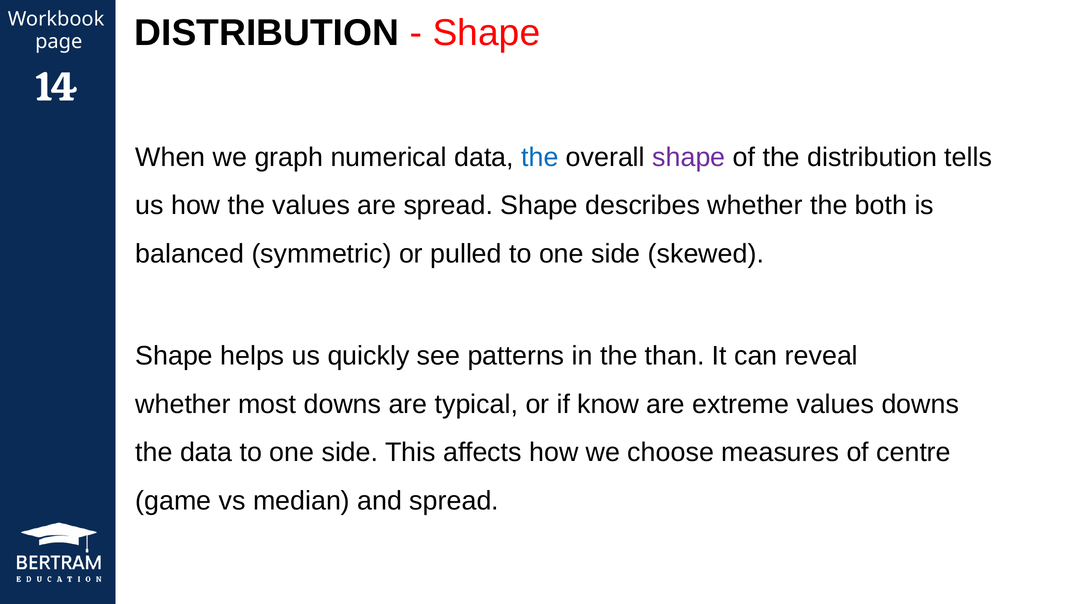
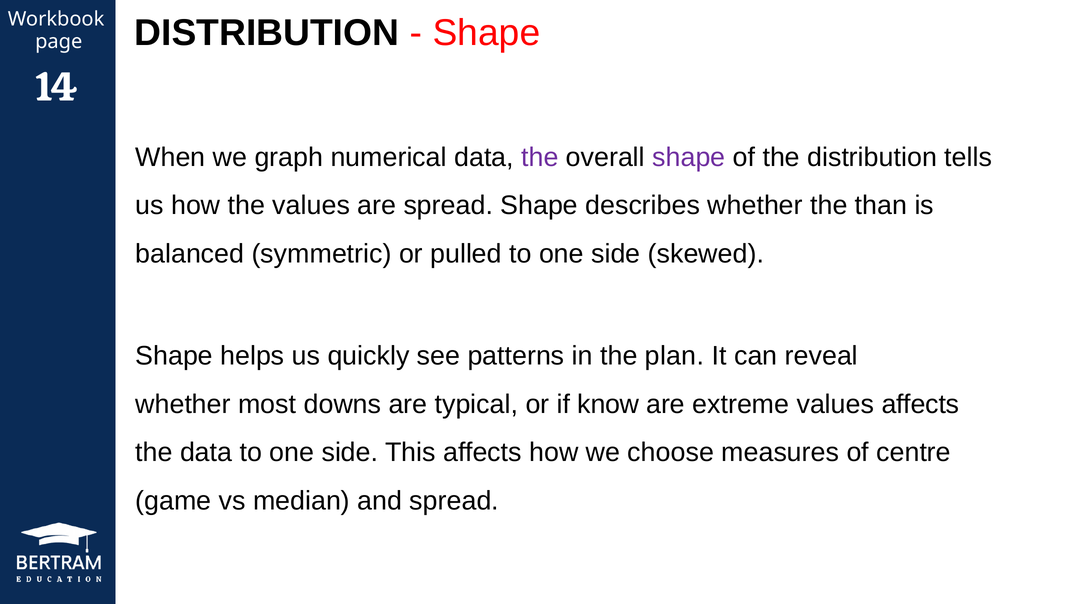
the colour: blue -> purple (540, 157)
both: both -> than (881, 205)
than: than -> plan (675, 356)
values downs: downs -> affects (920, 404)
